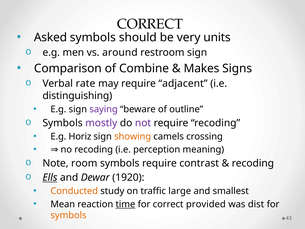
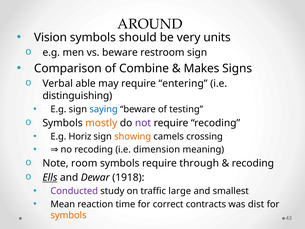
CORRECT: CORRECT -> AROUND (150, 24)
Asked: Asked -> Vision (50, 37)
vs around: around -> beware (120, 53)
rate: rate -> able (86, 83)
adjacent: adjacent -> entering (183, 83)
saying colour: purple -> blue (104, 109)
outline: outline -> testing (186, 109)
mostly colour: purple -> orange (101, 123)
perception: perception -> dimension (157, 149)
contrast: contrast -> through (199, 163)
1920: 1920 -> 1918 (128, 177)
Conducted colour: orange -> purple (74, 191)
time underline: present -> none (125, 204)
provided: provided -> contracts (206, 204)
